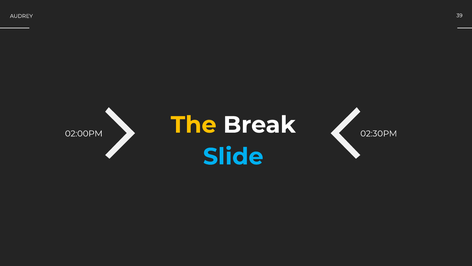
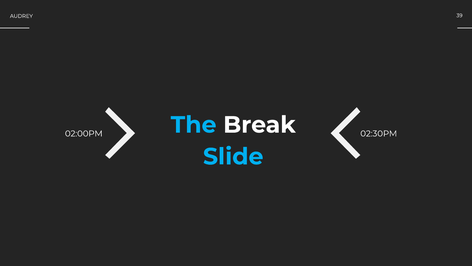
The colour: yellow -> light blue (194, 125)
